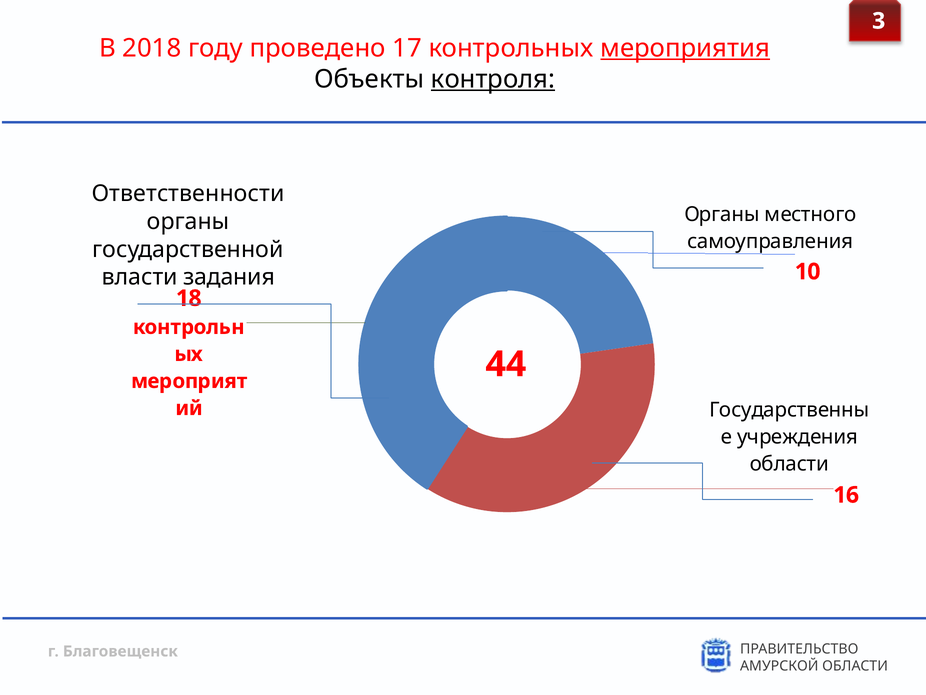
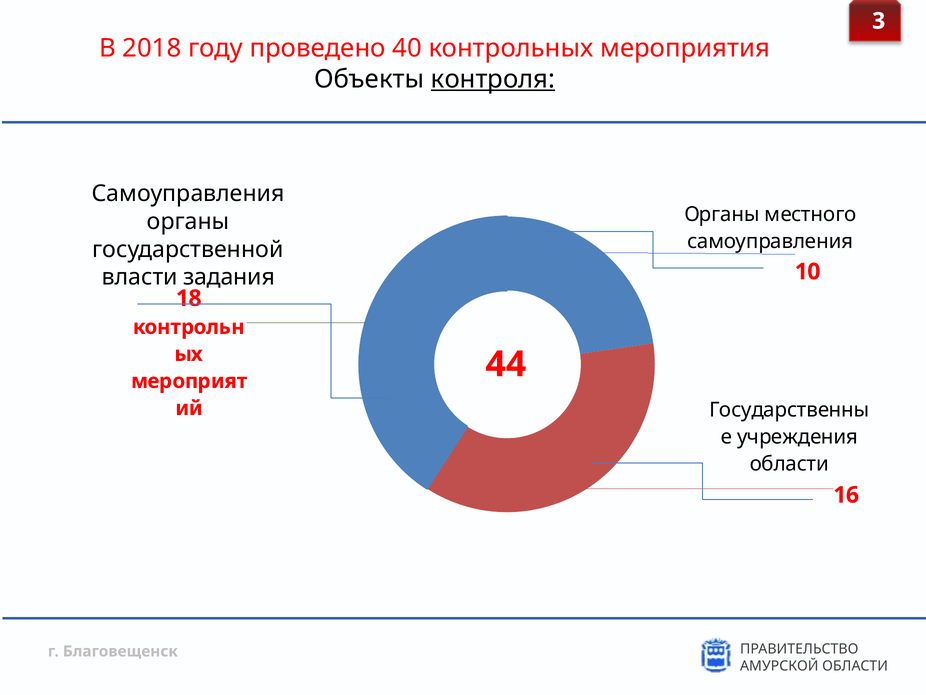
17: 17 -> 40 (407, 48)
мероприятия underline: present -> none (685, 48)
Ответственности: Ответственности -> Самоуправления (188, 194)
